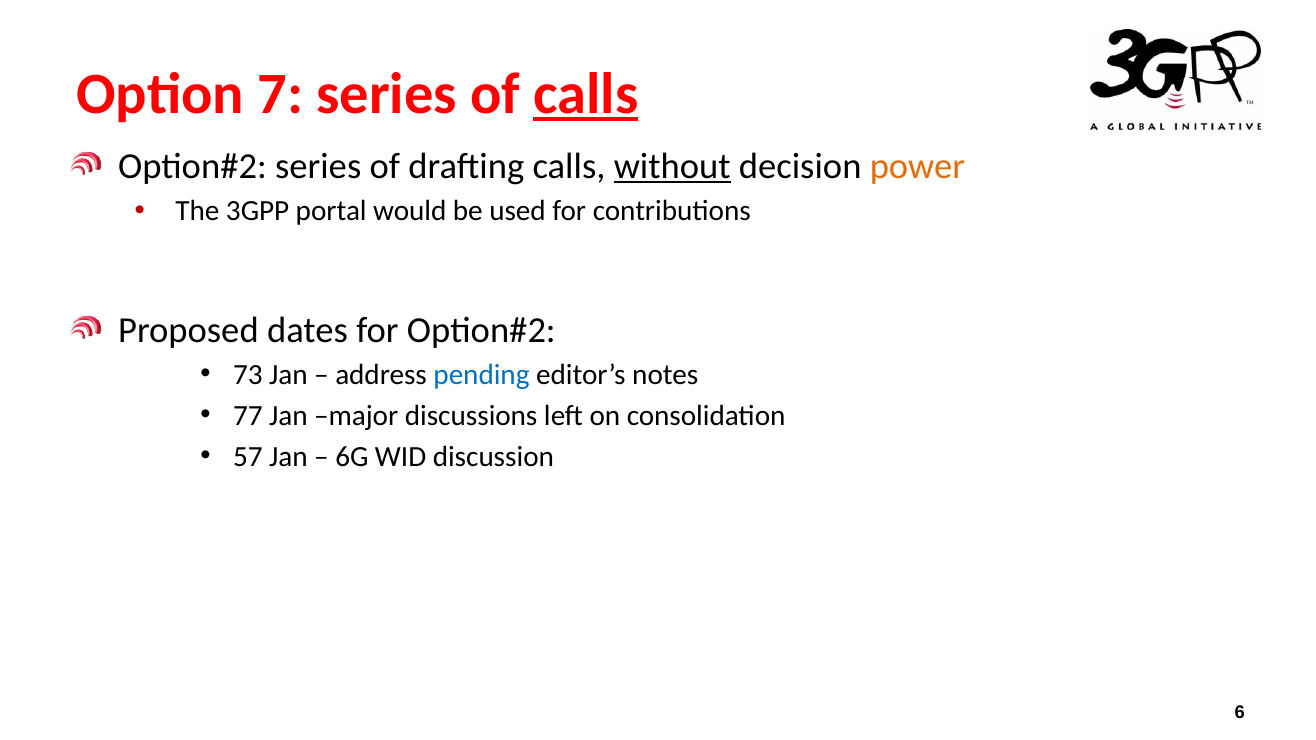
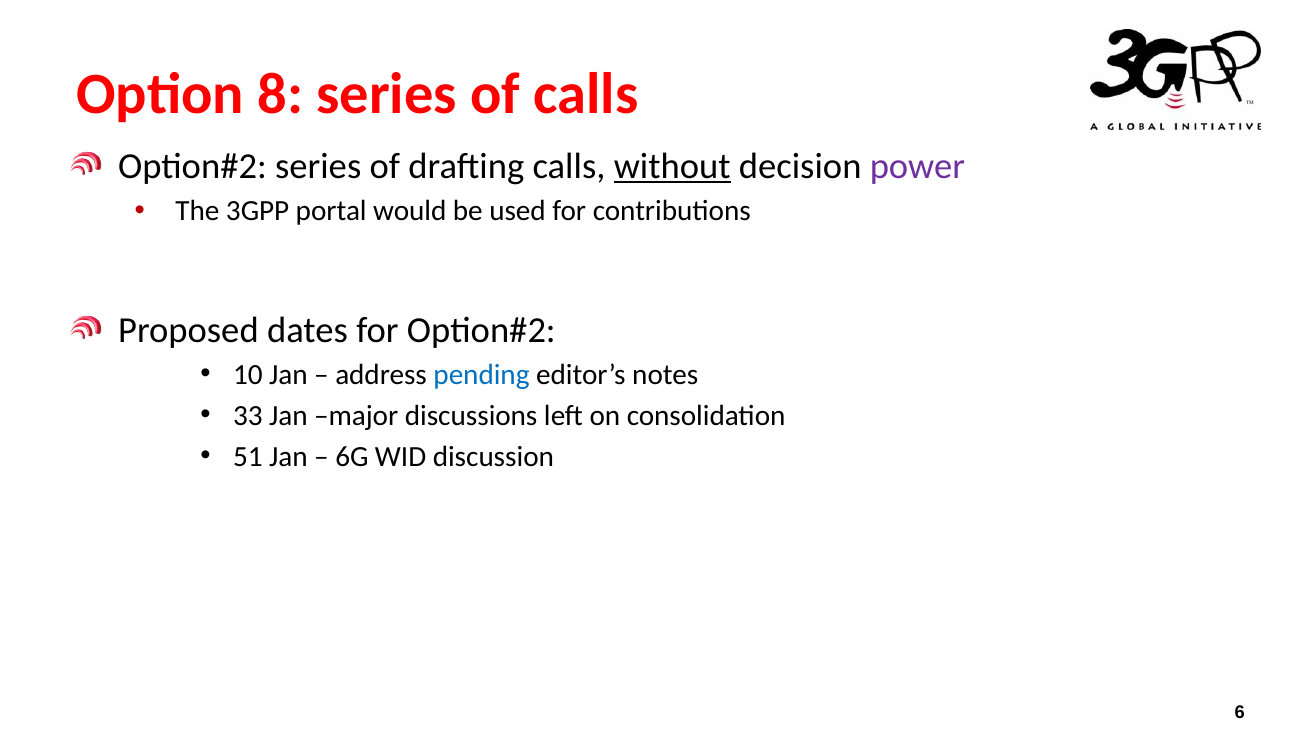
7: 7 -> 8 (280, 94)
calls underline: present -> none (586, 94)
power colour: orange -> purple (917, 166)
73: 73 -> 10 (248, 375)
77: 77 -> 33 (248, 416)
57: 57 -> 51 (248, 457)
